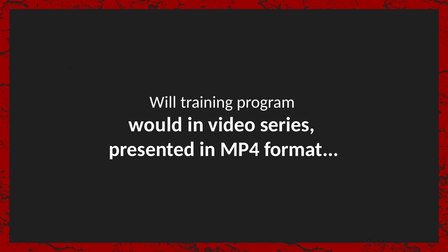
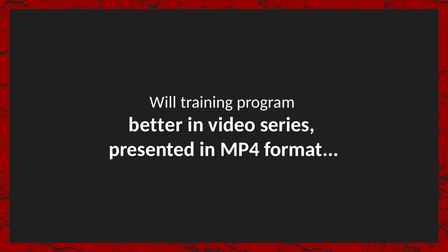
would: would -> better (156, 125)
